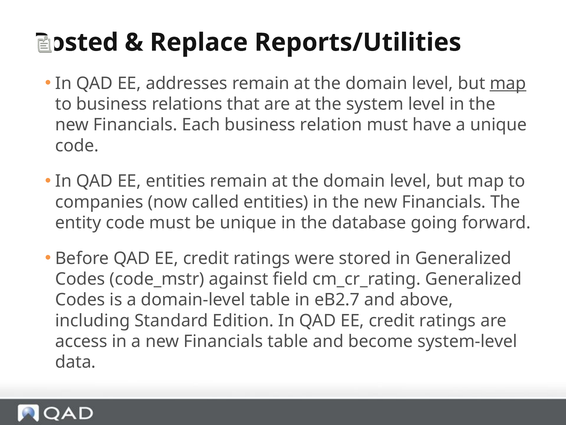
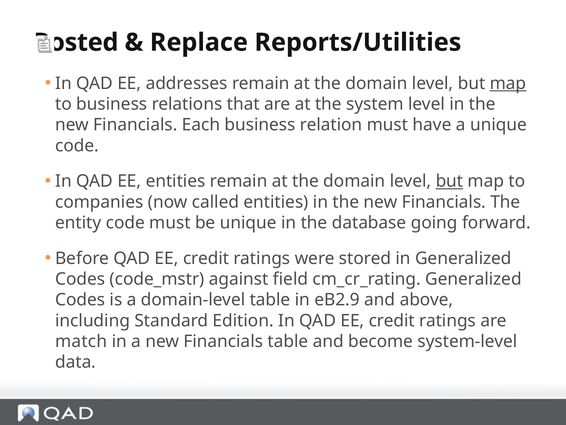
but underline: none -> present (449, 181)
eB2.7: eB2.7 -> eB2.9 (337, 300)
access: access -> match (81, 341)
